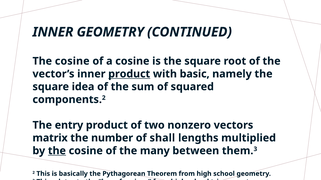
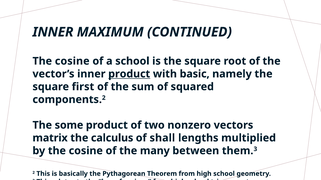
INNER GEOMETRY: GEOMETRY -> MAXIMUM (110, 32)
a cosine: cosine -> school (132, 61)
idea: idea -> first (83, 87)
entry: entry -> some (69, 125)
number: number -> calculus (112, 138)
the underline: present -> none (57, 151)
